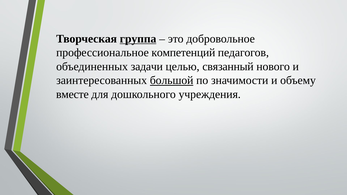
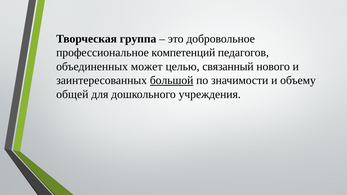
группа underline: present -> none (138, 39)
задачи: задачи -> может (147, 67)
вместе: вместе -> общей (72, 94)
